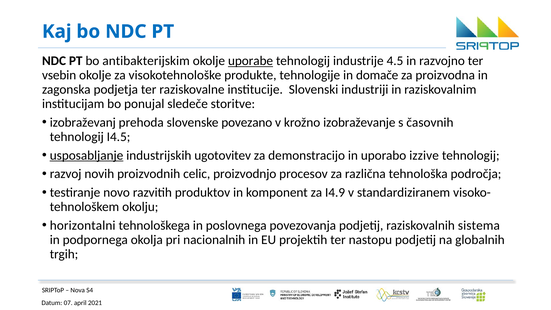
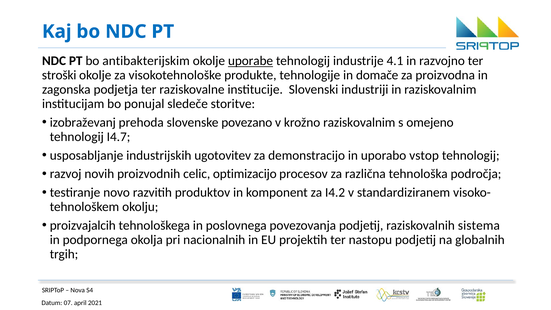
4.5: 4.5 -> 4.1 (395, 61)
vsebin: vsebin -> stroški (59, 75)
krožno izobraževanje: izobraževanje -> raziskovalnim (359, 122)
časovnih: časovnih -> omejeno (430, 122)
I4.5: I4.5 -> I4.7 (119, 137)
usposabljanje underline: present -> none (86, 155)
izzive: izzive -> vstop (424, 155)
proizvodnjo: proizvodnjo -> optimizacijo (245, 174)
I4.9: I4.9 -> I4.2 (335, 192)
horizontalni: horizontalni -> proizvajalcih (83, 225)
